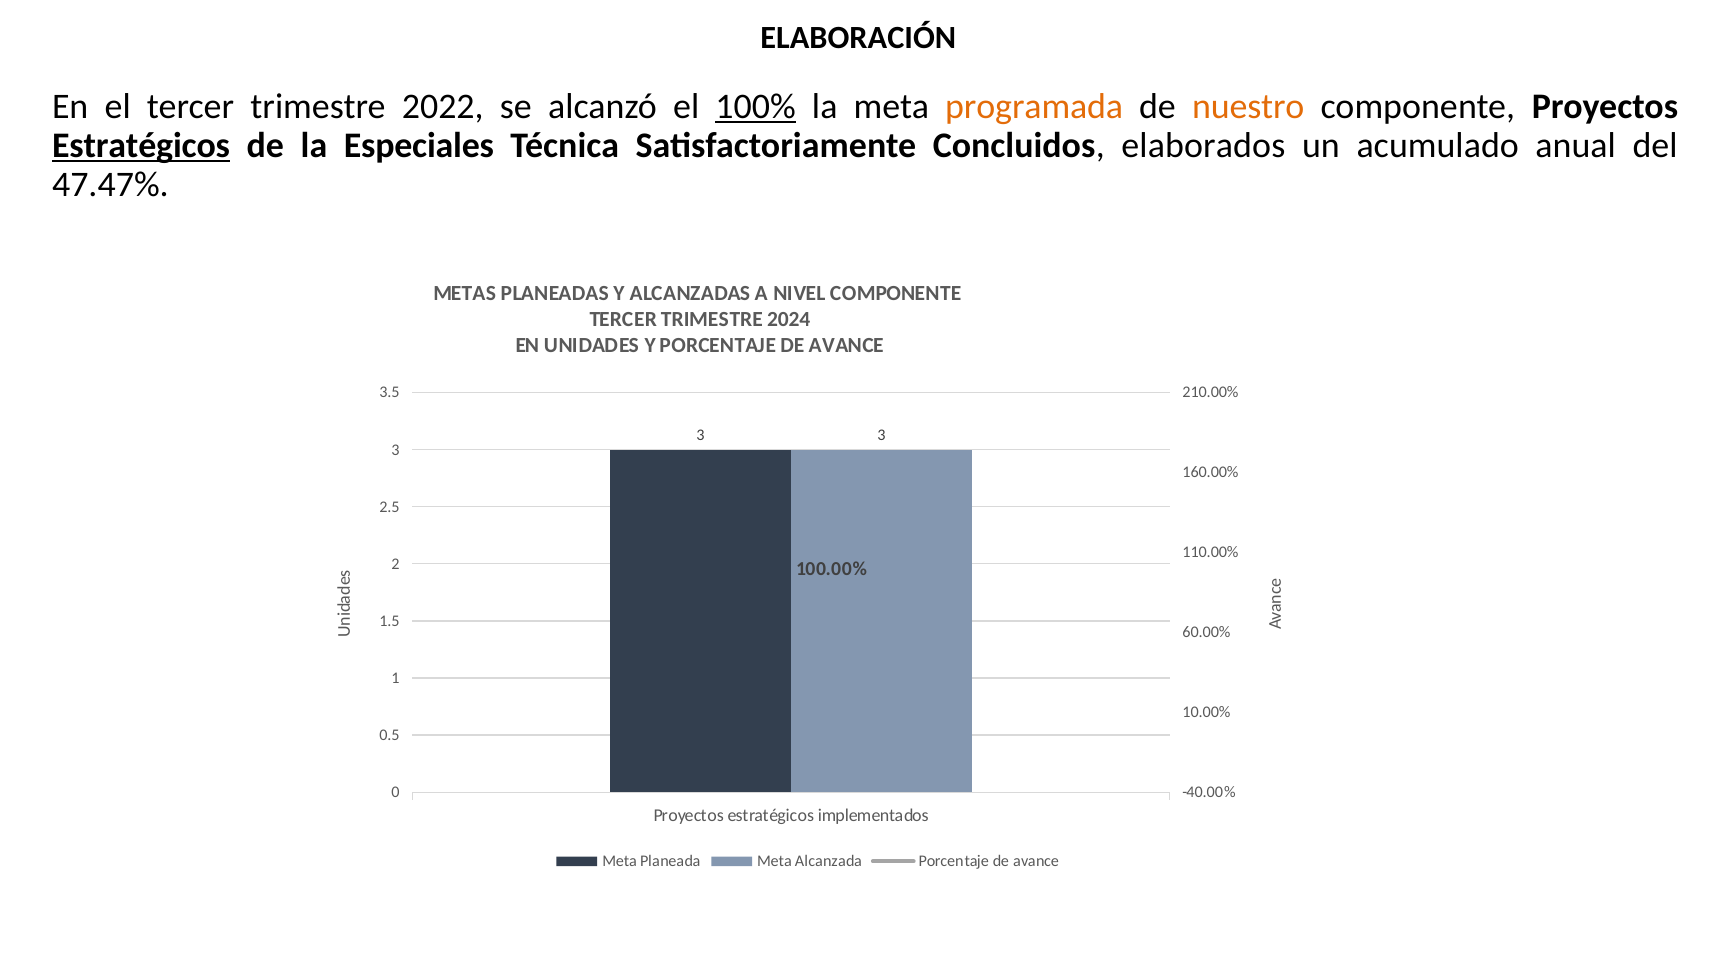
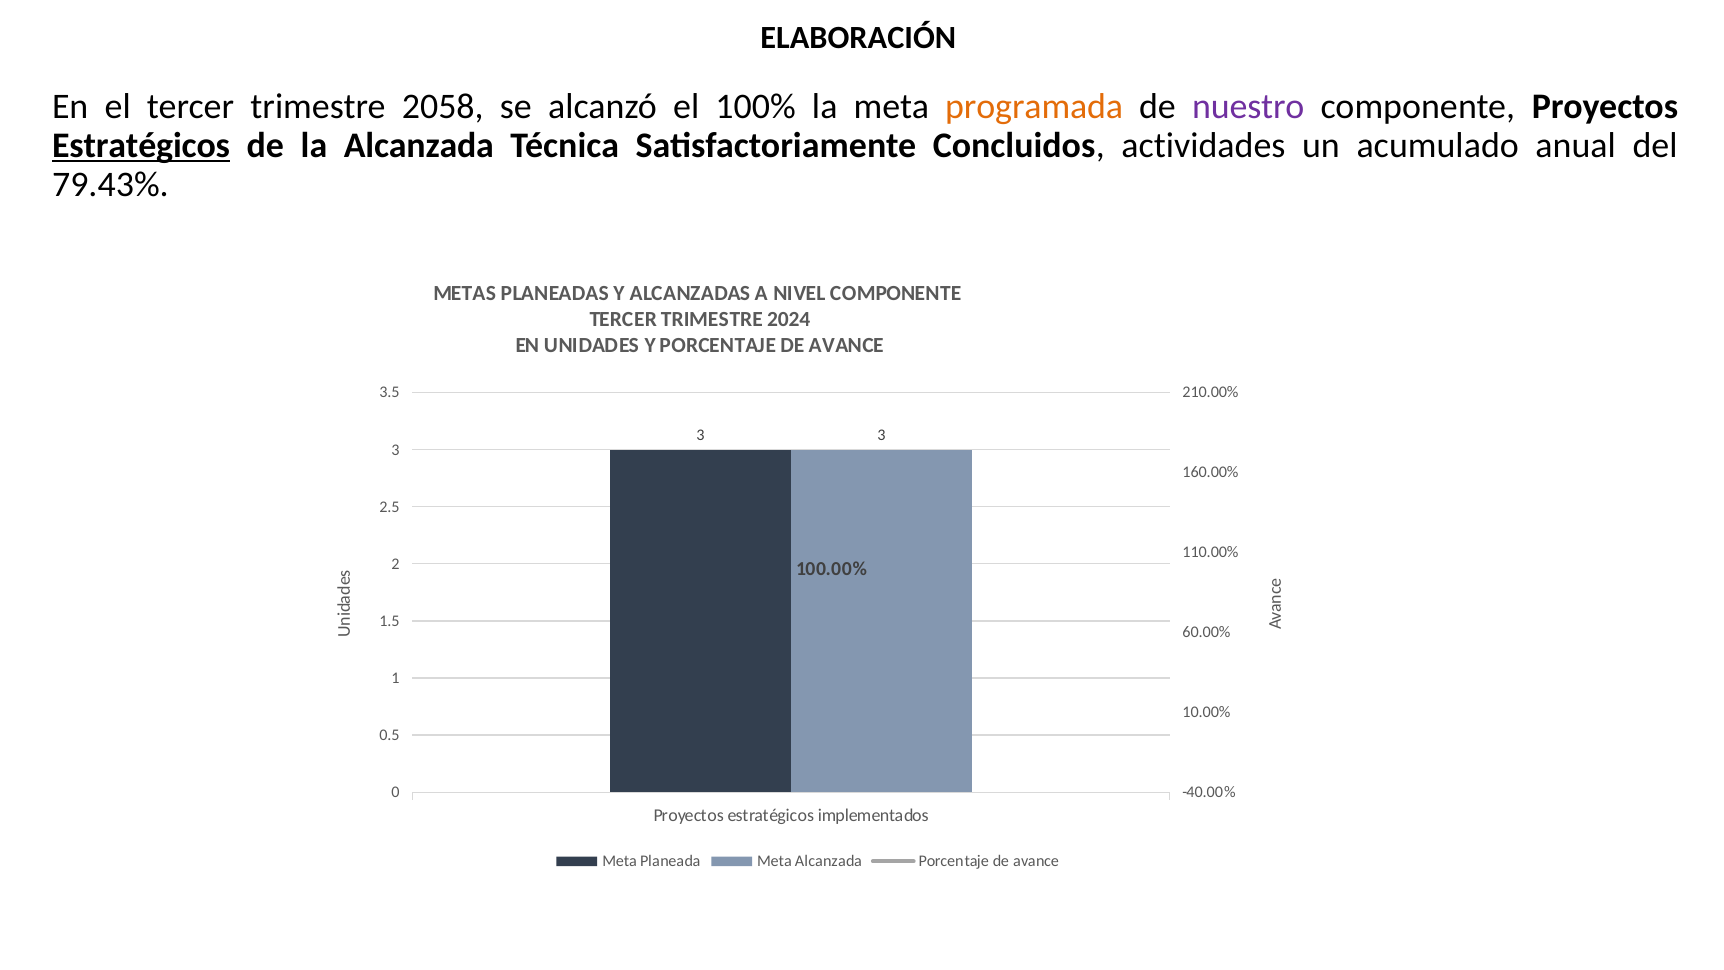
2022: 2022 -> 2058 (443, 107)
100% underline: present -> none (756, 107)
nuestro colour: orange -> purple (1248, 107)
la Especiales: Especiales -> Alcanzada (419, 145)
elaborados: elaborados -> actividades (1203, 145)
47.47%: 47.47% -> 79.43% (110, 184)
